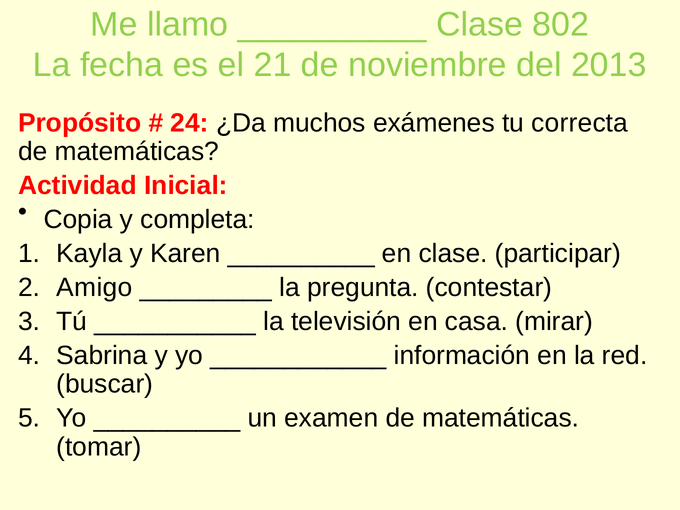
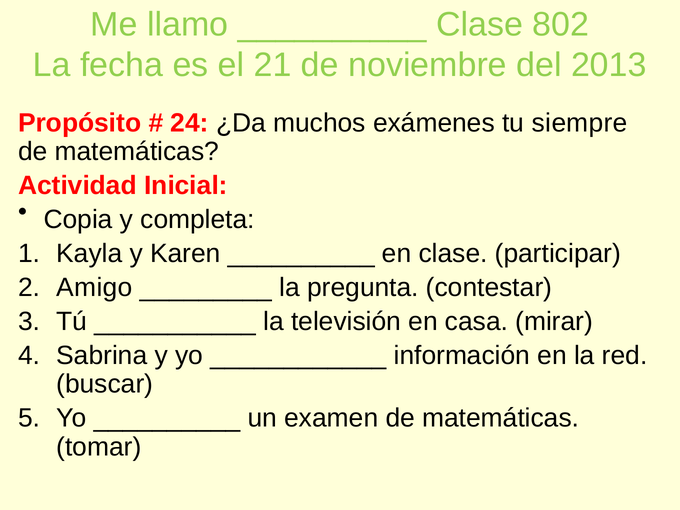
correcta: correcta -> siempre (580, 123)
